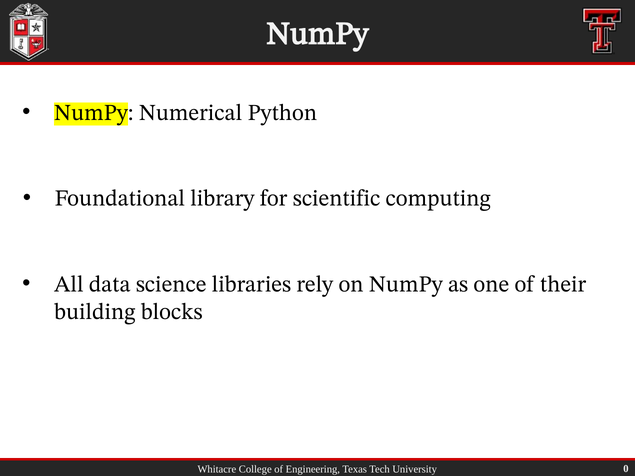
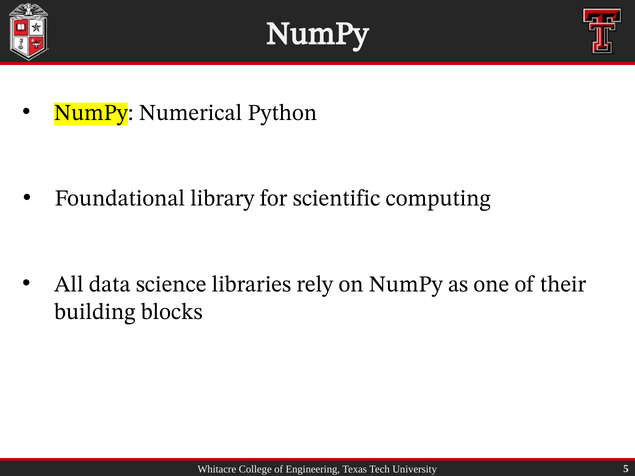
0: 0 -> 5 (626, 469)
